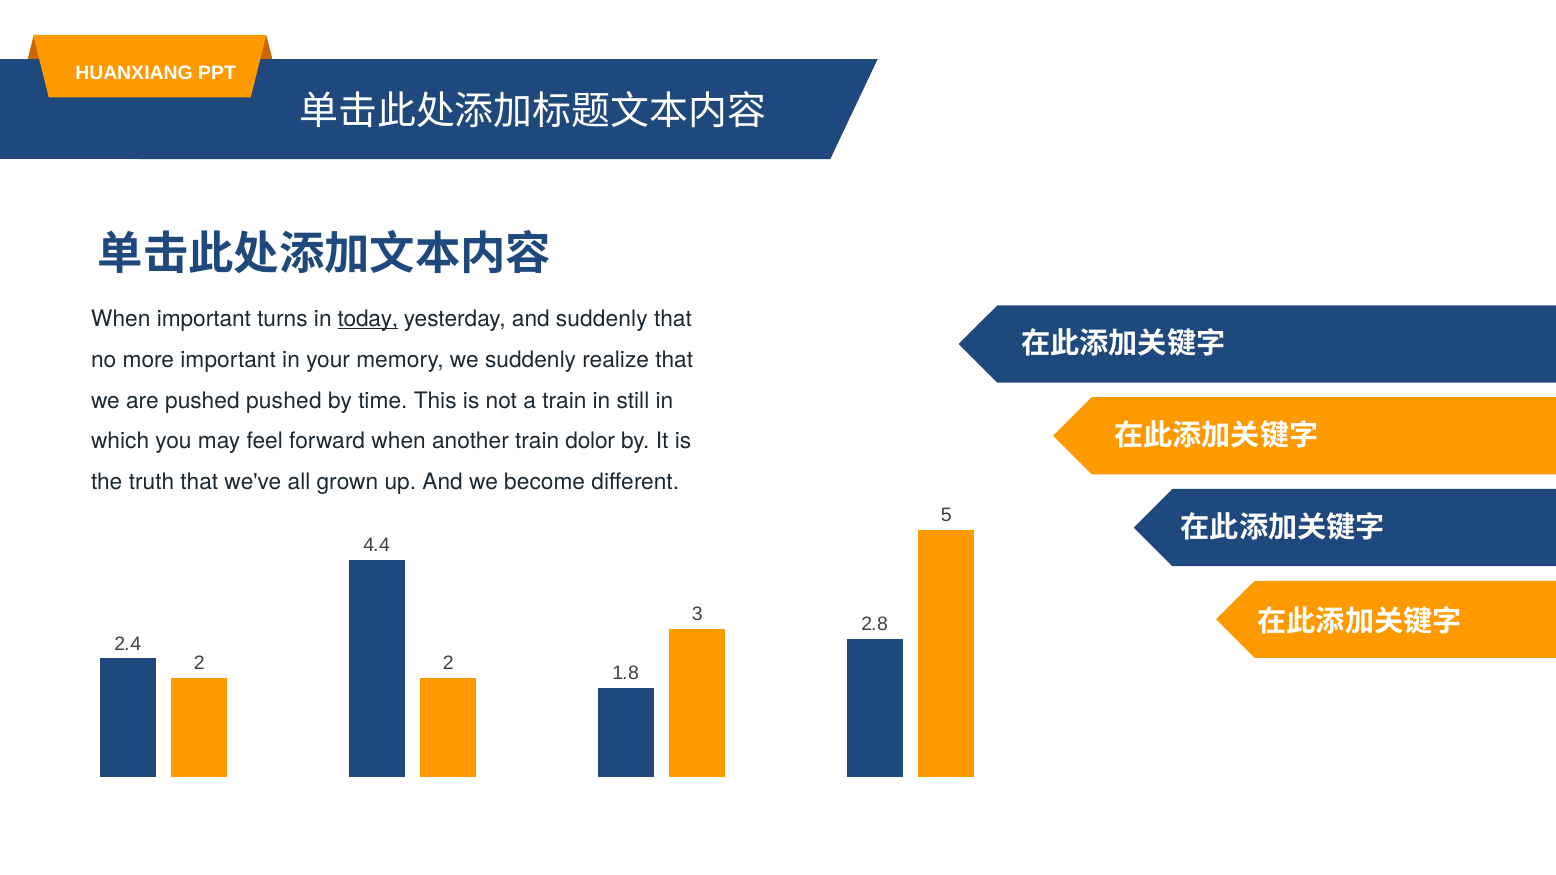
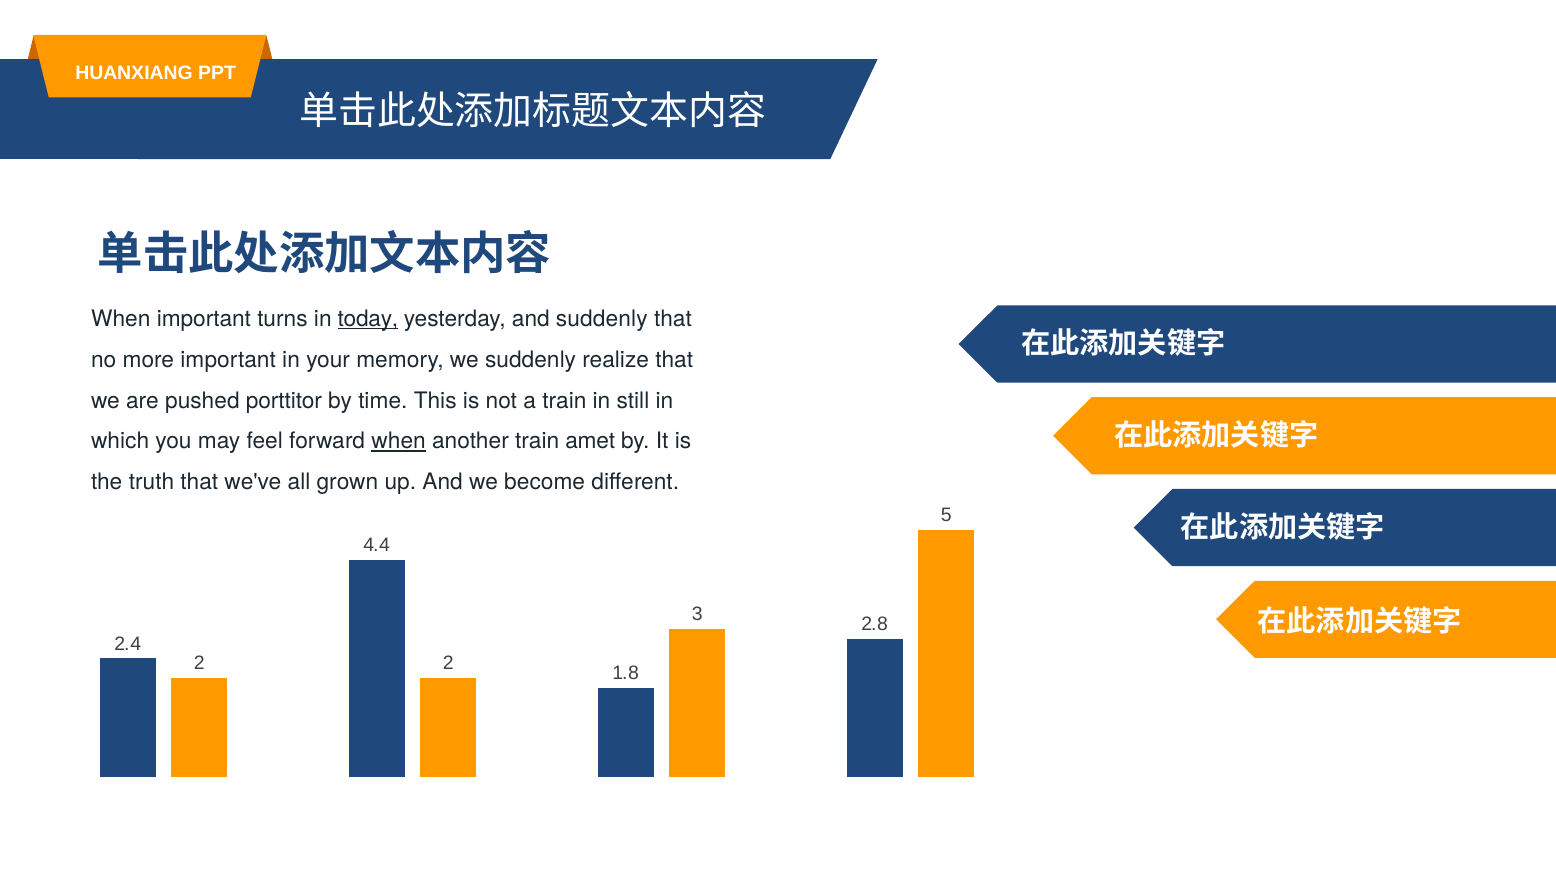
pushed pushed: pushed -> porttitor (284, 401)
when underline: none -> present (399, 441)
dolor: dolor -> amet (590, 441)
